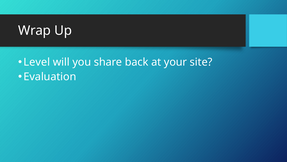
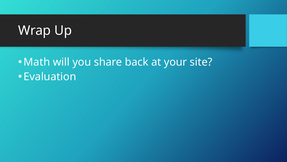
Level: Level -> Math (37, 62)
